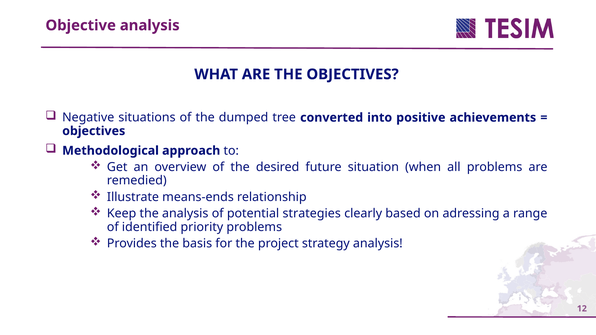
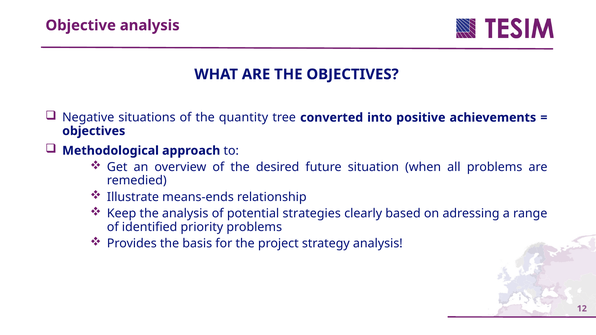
dumped: dumped -> quantity (244, 118)
